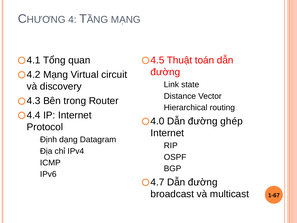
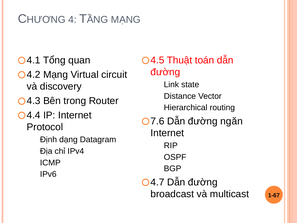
4.0: 4.0 -> 7.6 (157, 121)
ghép: ghép -> ngăn (232, 121)
